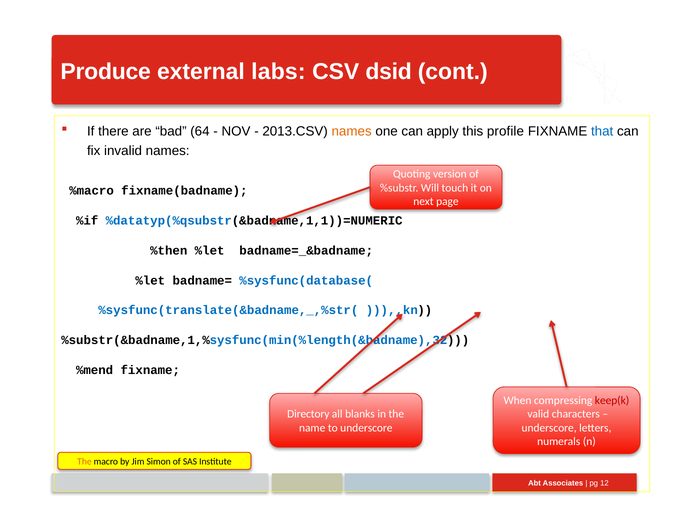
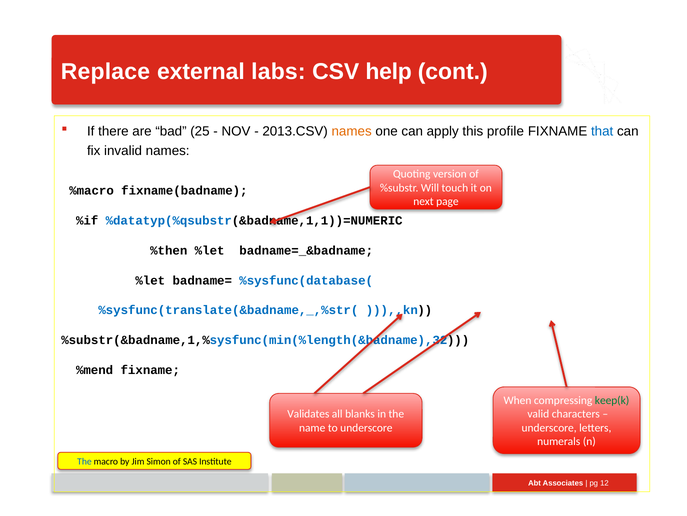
Produce: Produce -> Replace (105, 72)
dsid: dsid -> help (389, 72)
64: 64 -> 25 (200, 131)
keep(k colour: red -> green (612, 400)
Directory: Directory -> Validates (308, 414)
The colour: orange -> blue (84, 461)
